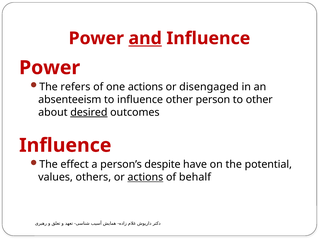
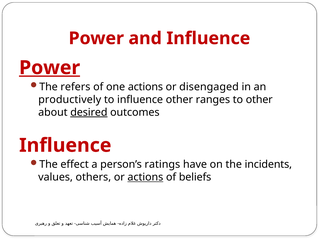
and underline: present -> none (145, 38)
Power underline: none -> present (50, 68)
absenteeism: absenteeism -> productively (70, 100)
person: person -> ranges (213, 100)
despite: despite -> ratings (162, 165)
potential: potential -> incidents (268, 165)
behalf: behalf -> beliefs (195, 177)
